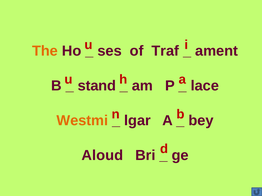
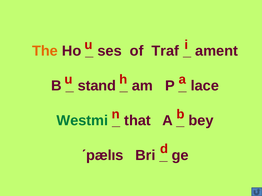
Westmi colour: orange -> green (82, 121)
lgar: lgar -> that (137, 121)
Aloud: Aloud -> ʹpælıs (102, 156)
